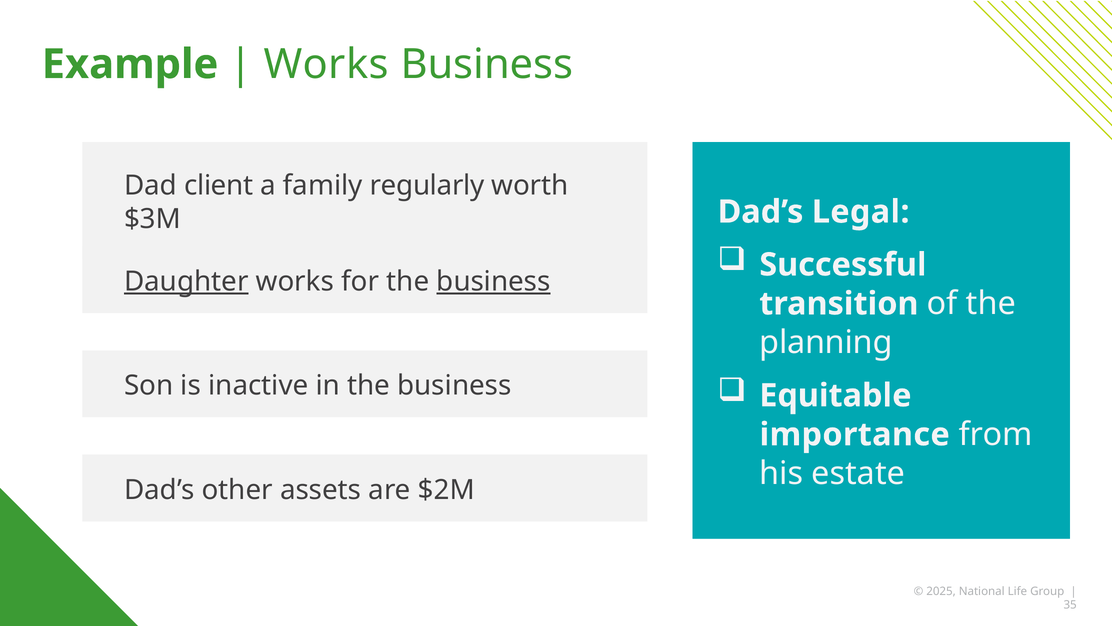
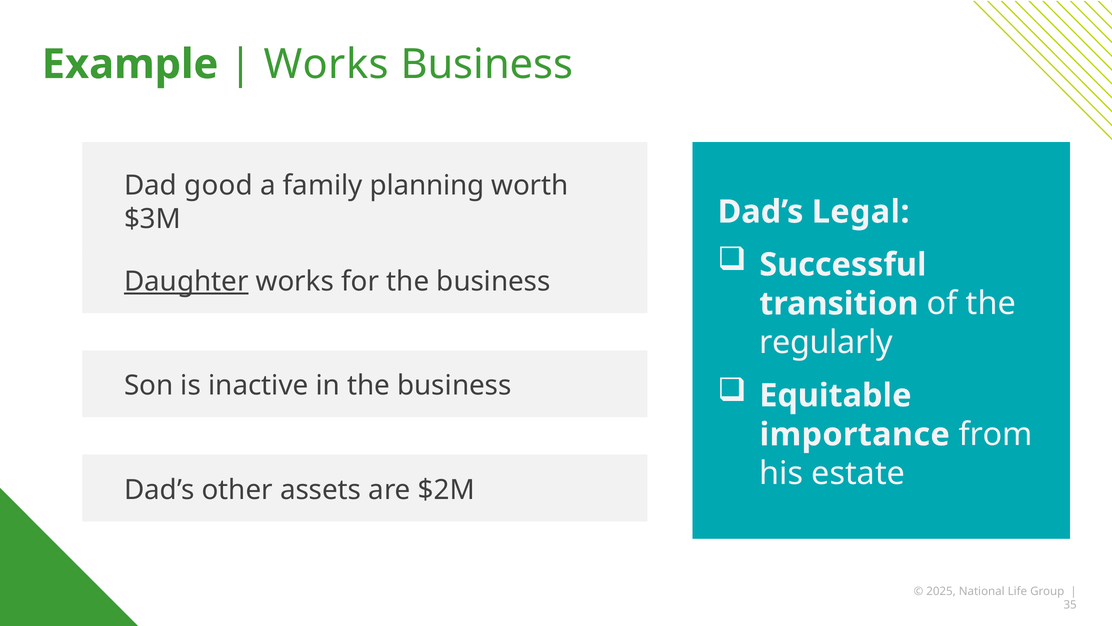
client: client -> good (218, 186)
family regularly: regularly -> planning (427, 186)
business underline: present -> none (494, 281)
planning: planning -> regularly (826, 342)
